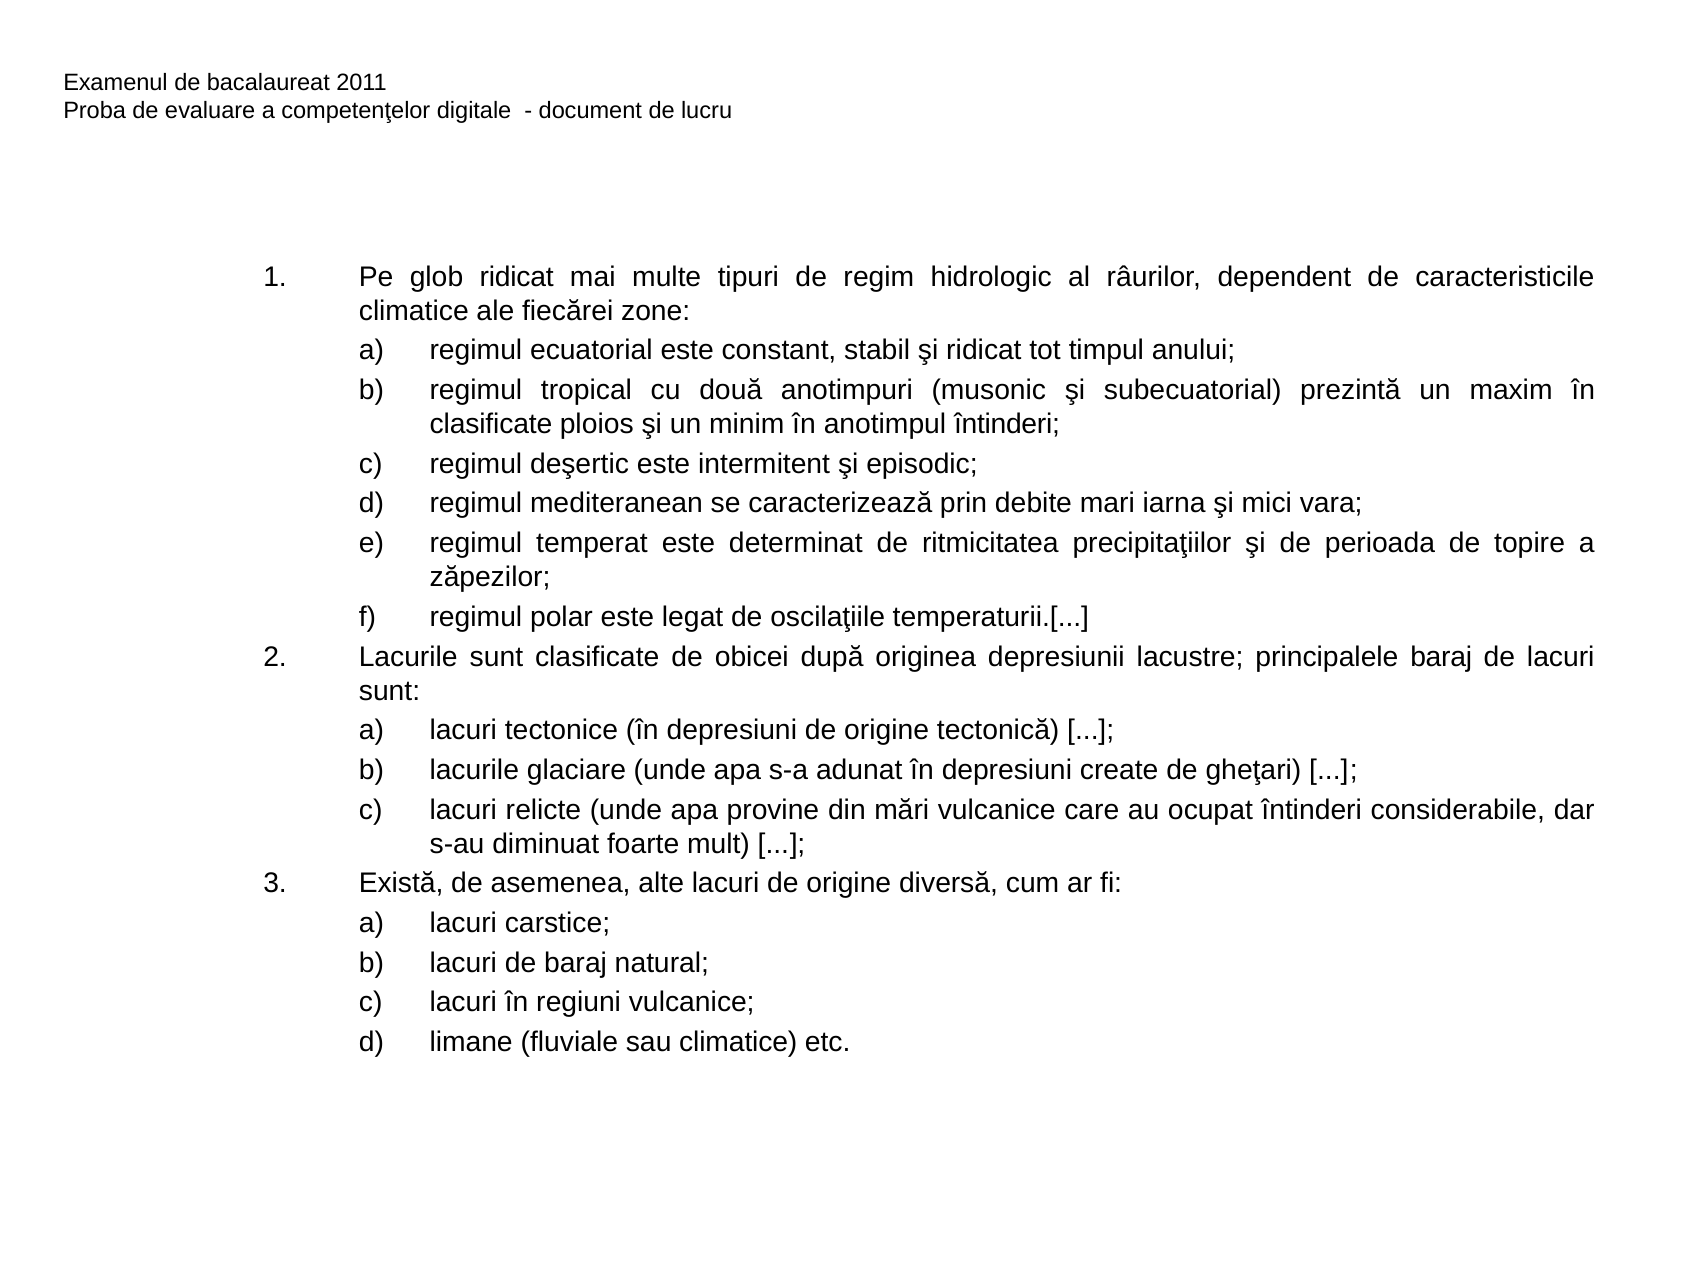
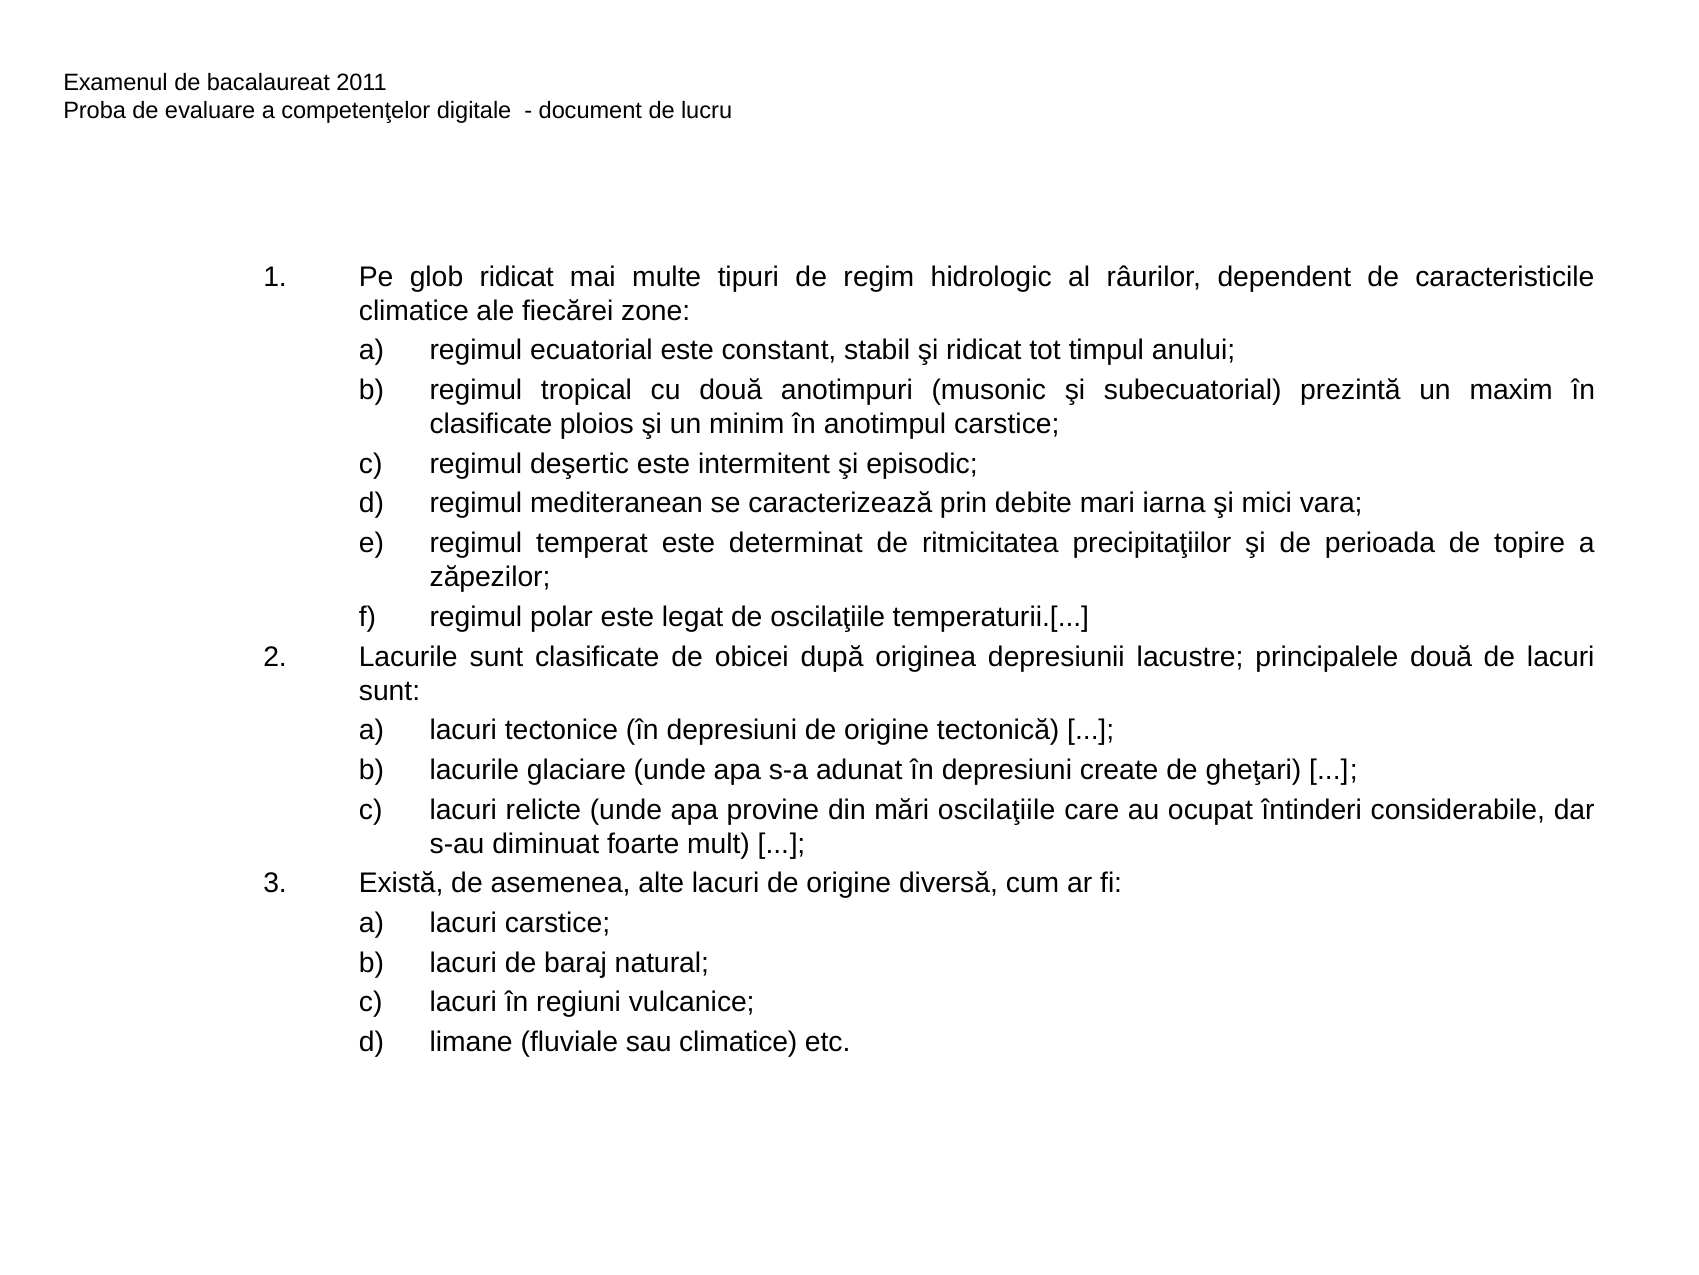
anotimpul întinderi: întinderi -> carstice (1007, 424)
principalele baraj: baraj -> două (1441, 656)
mări vulcanice: vulcanice -> oscilaţiile (997, 809)
